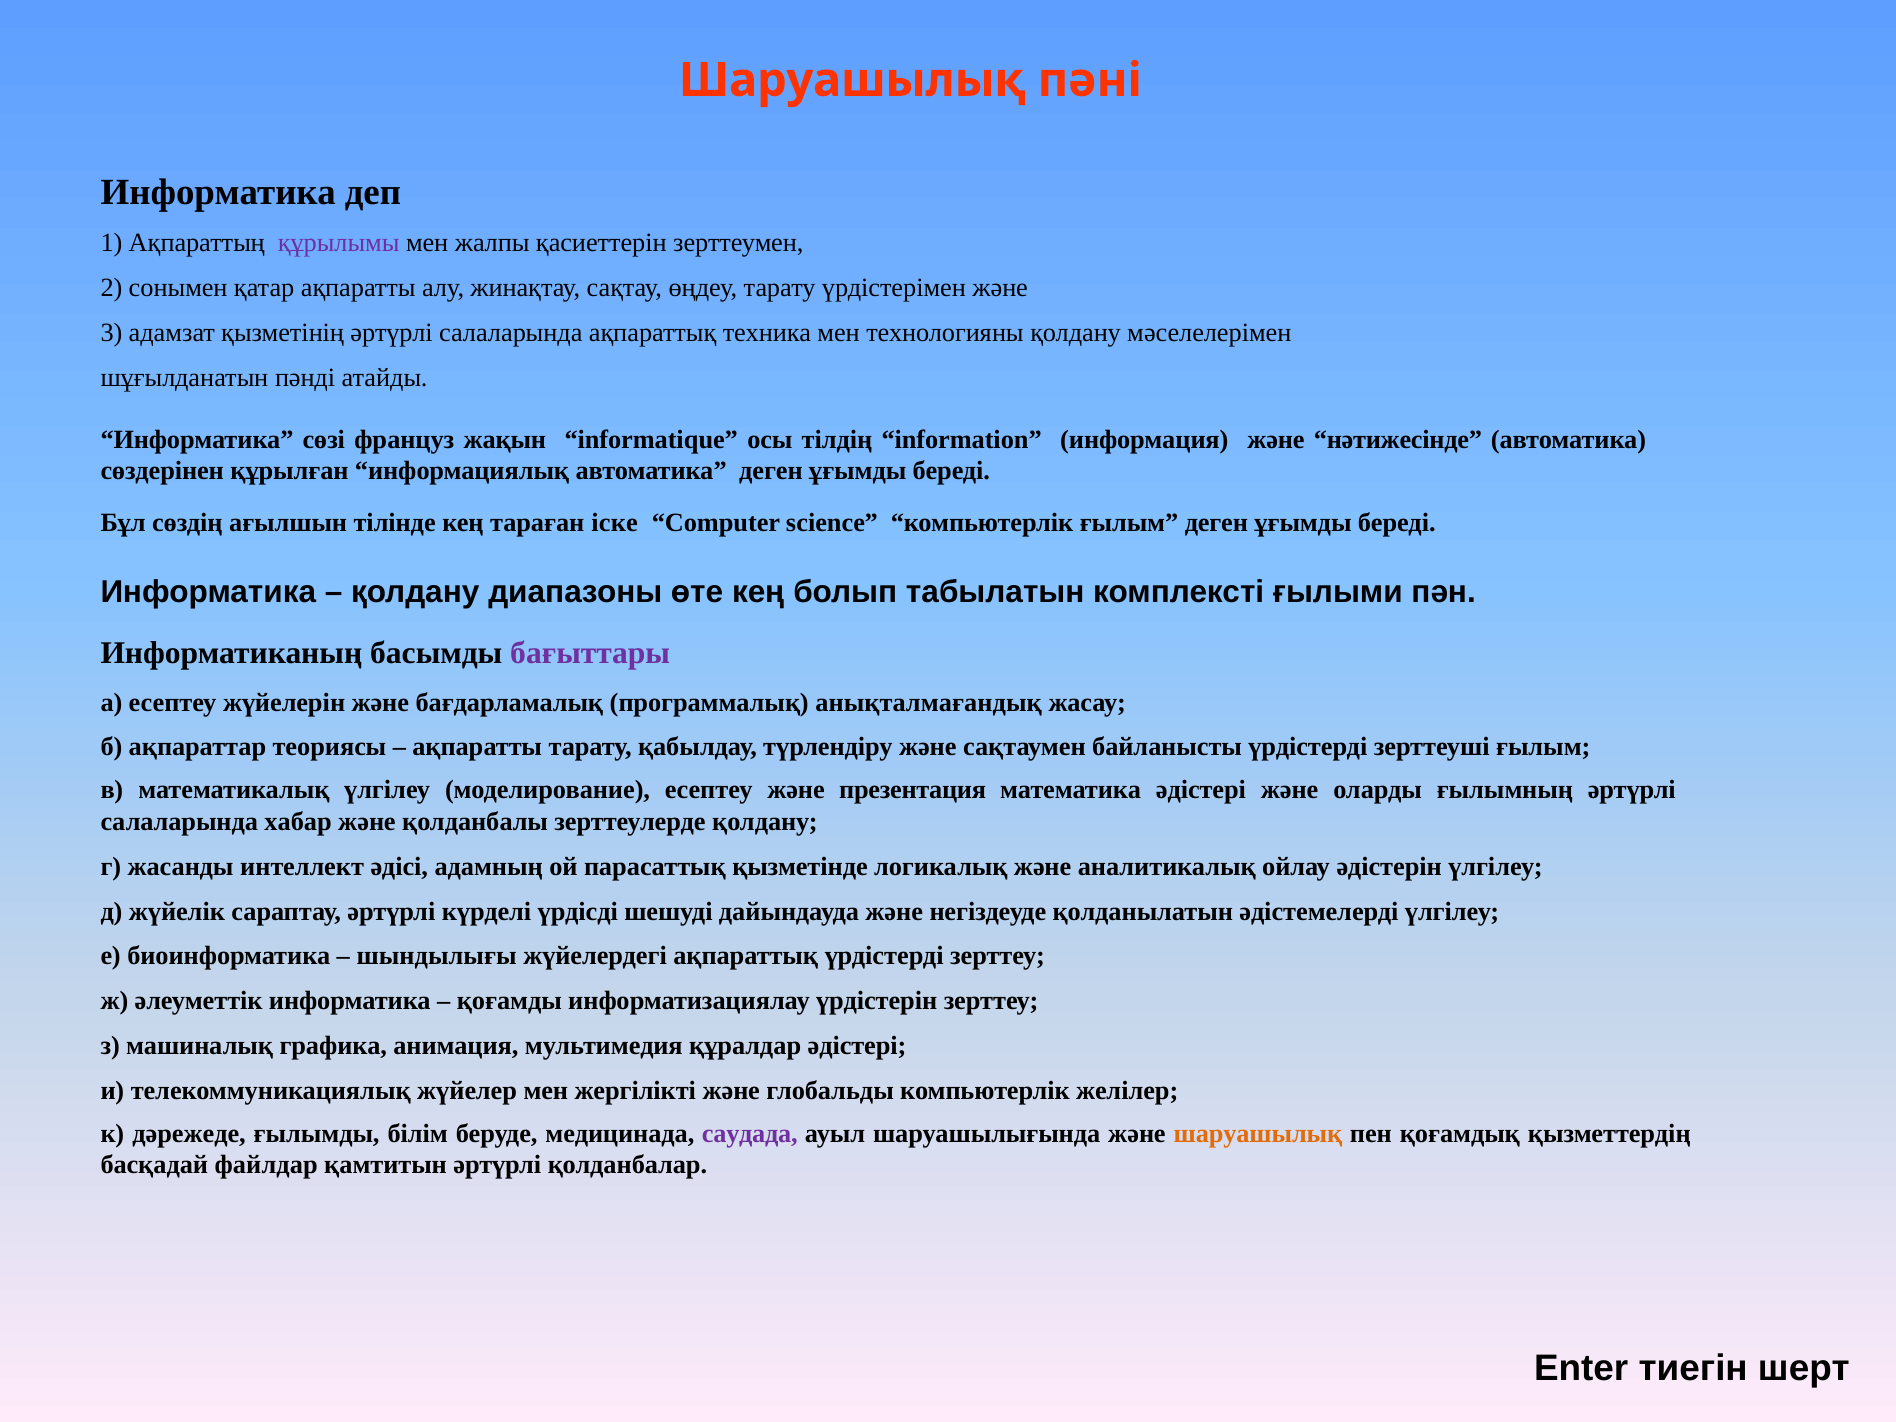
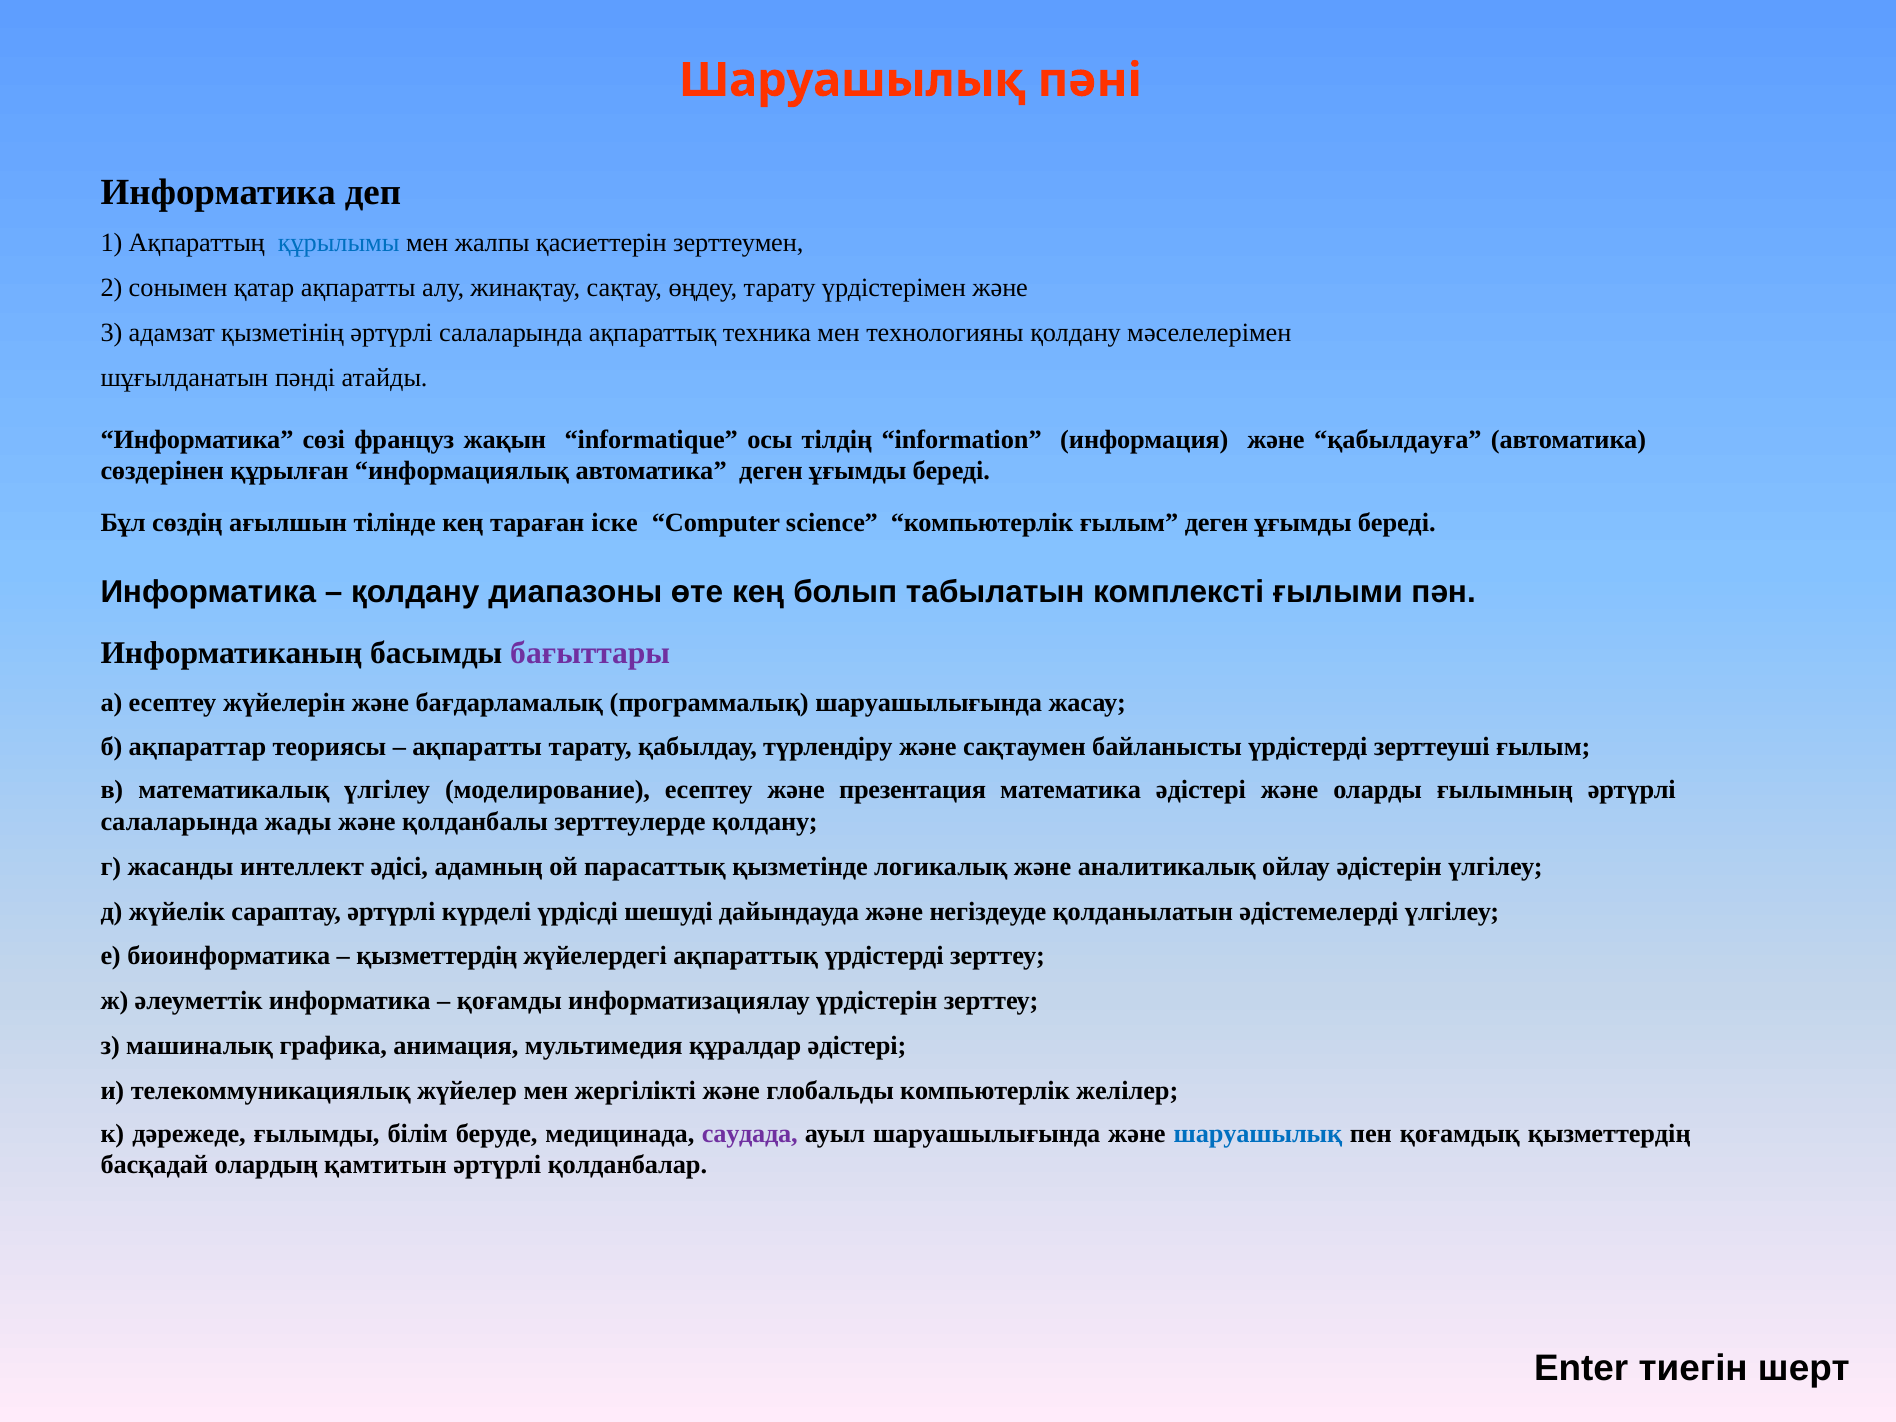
құрылымы colour: purple -> blue (339, 243)
нәтижесінде: нәтижесінде -> қабылдауға (1398, 439)
программалық анықталмағандық: анықталмағандық -> шаруашылығында (929, 702)
хабар: хабар -> жады (298, 822)
шындылығы: шындылығы -> қызметтердің (437, 956)
шаруашылық colour: orange -> blue (1258, 1134)
файлдар: файлдар -> олардың (266, 1165)
